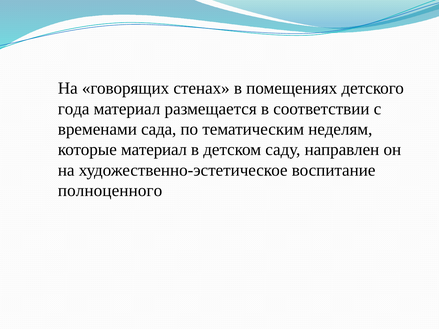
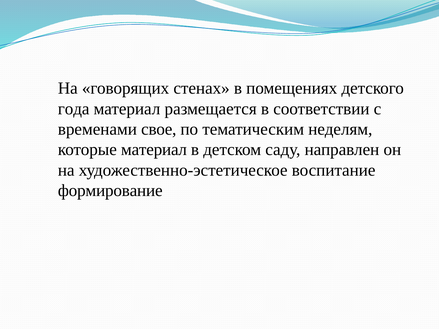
сада: сада -> свое (159, 129)
полноценного: полноценного -> формирование (110, 191)
